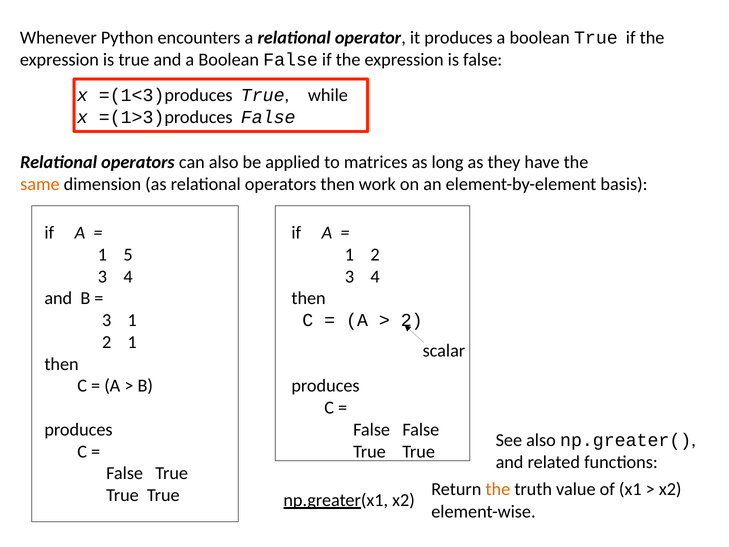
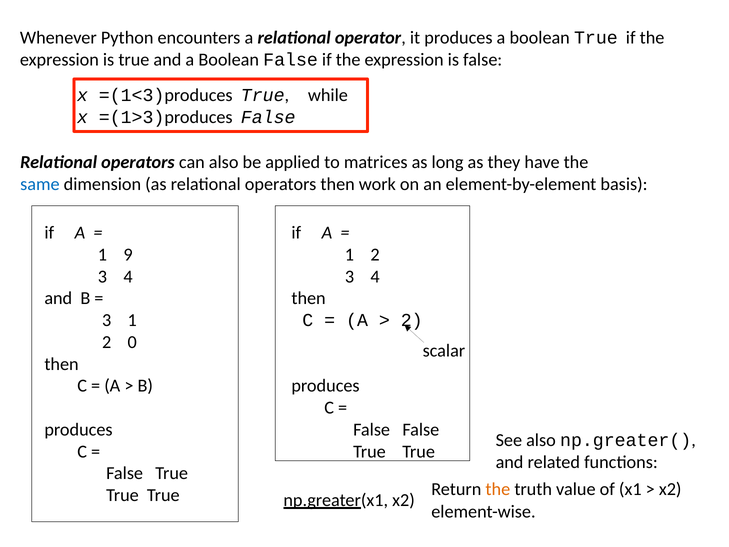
same colour: orange -> blue (40, 184)
5: 5 -> 9 (128, 255)
2 1: 1 -> 0 (132, 342)
